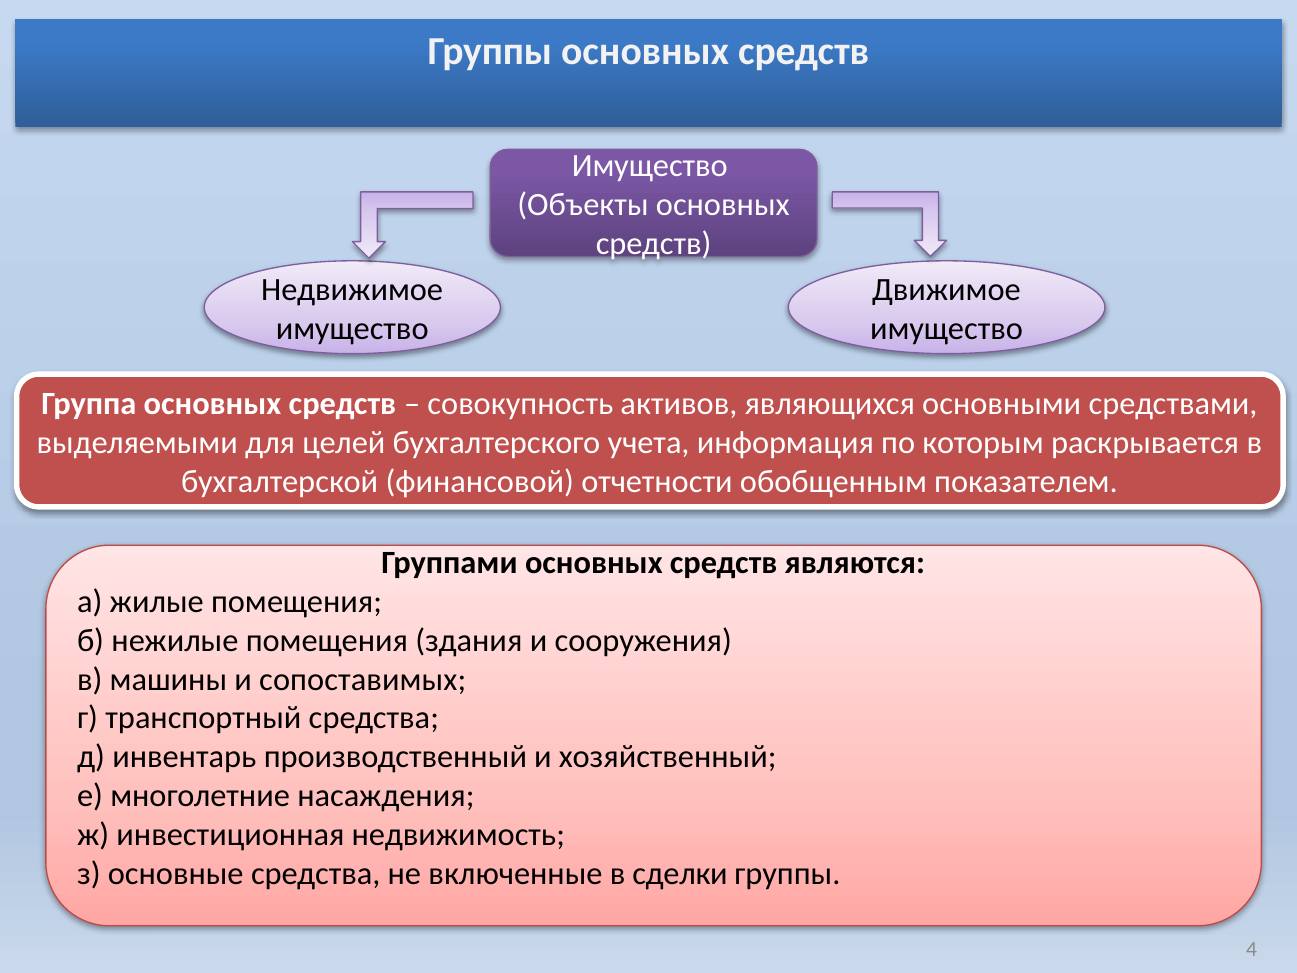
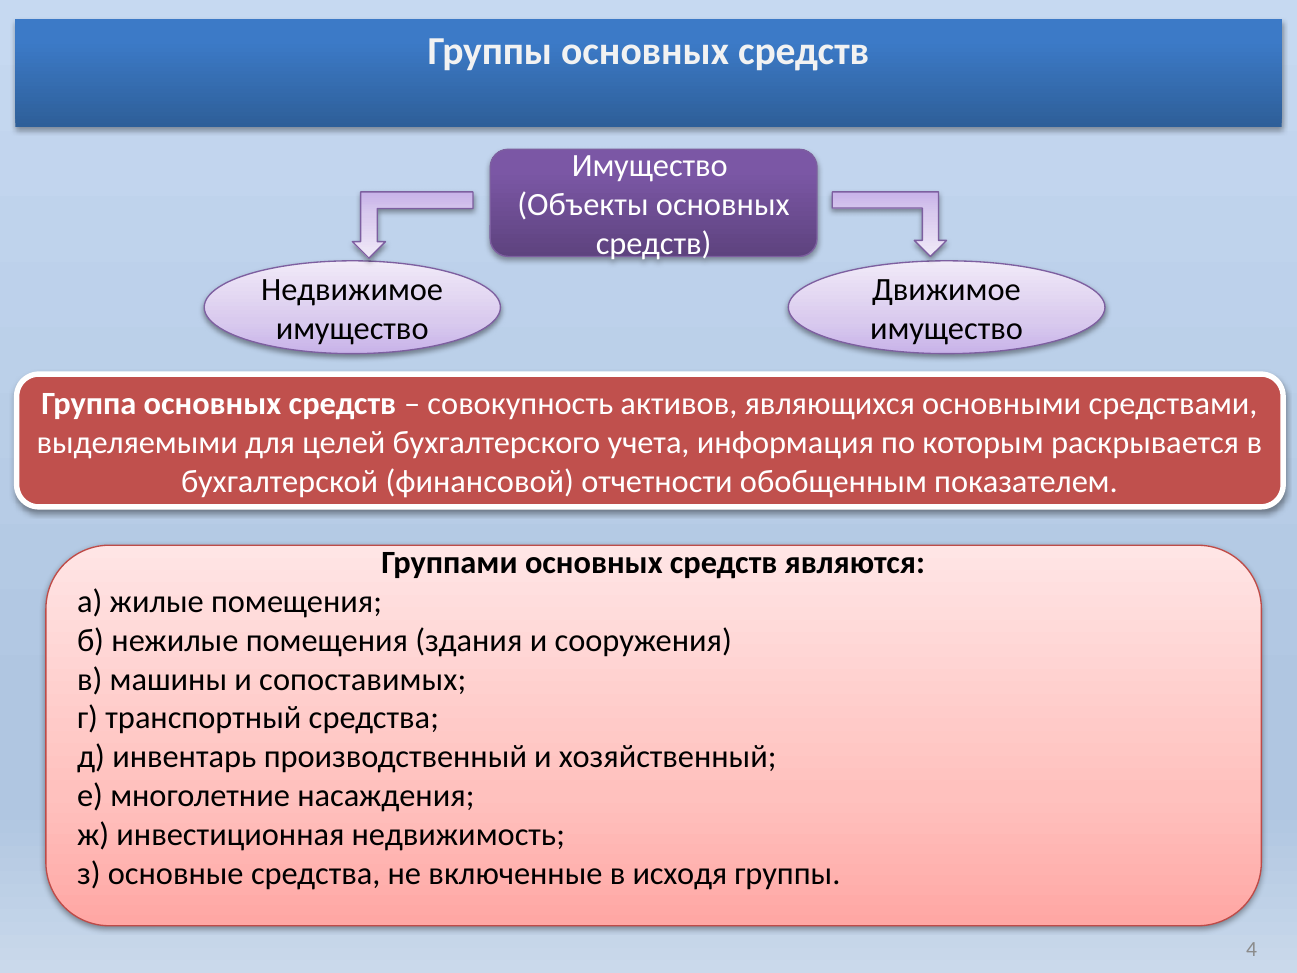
сделки: сделки -> исходя (680, 874)
